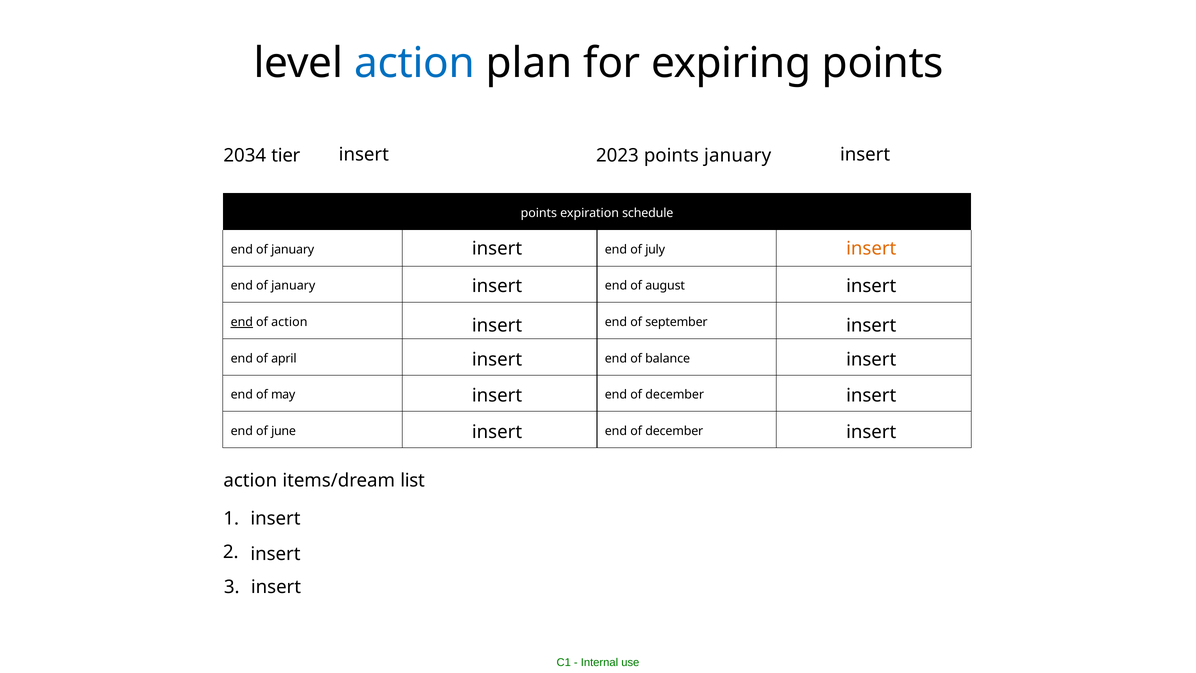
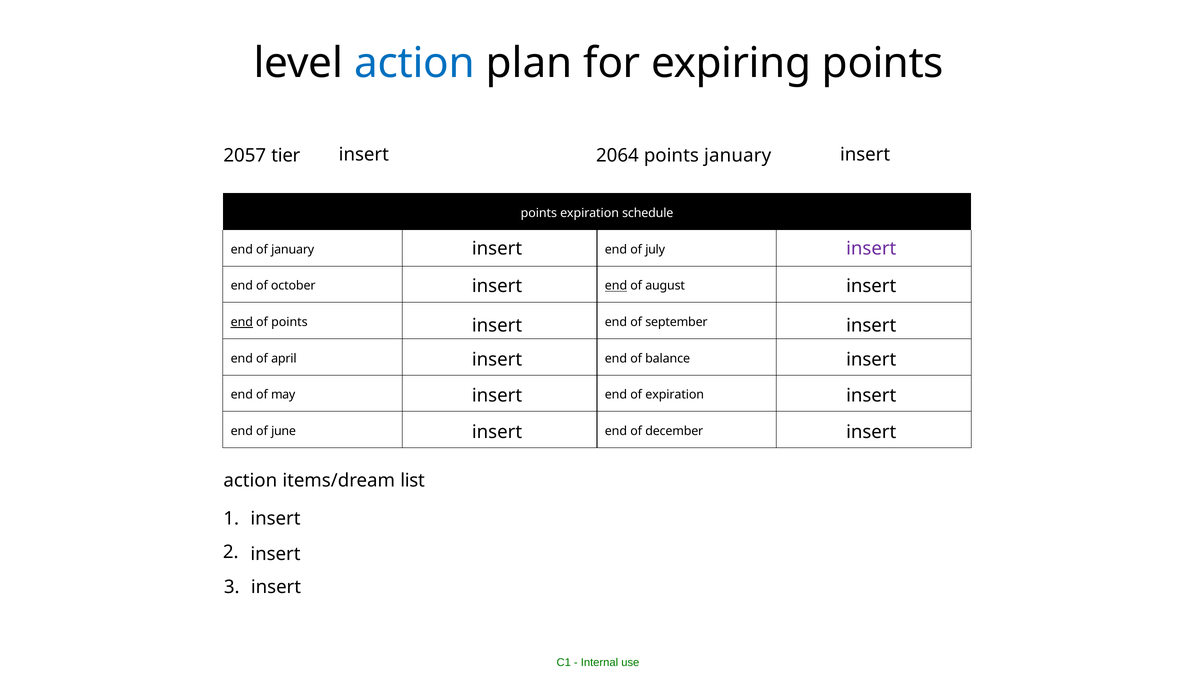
2034: 2034 -> 2057 (245, 156)
2023: 2023 -> 2064 (617, 156)
insert colour: orange -> purple (871, 248)
january: january -> october (293, 286)
end underline: none -> present (616, 286)
of action: action -> points (289, 322)
december: december -> expiration (675, 395)
